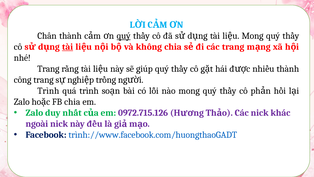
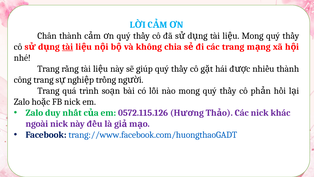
quý underline: present -> none (124, 36)
Trình: Trình -> Trang (48, 91)
FB chia: chia -> nick (72, 102)
0972.715.126: 0972.715.126 -> 0572.115.126 (143, 113)
trình://www.facebook.com/huongthaoGADT: trình://www.facebook.com/huongthaoGADT -> trang://www.facebook.com/huongthaoGADT (153, 135)
